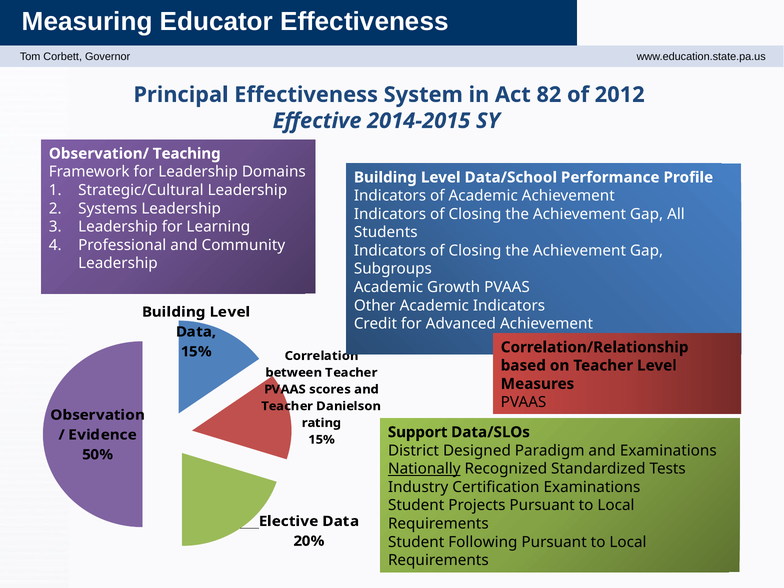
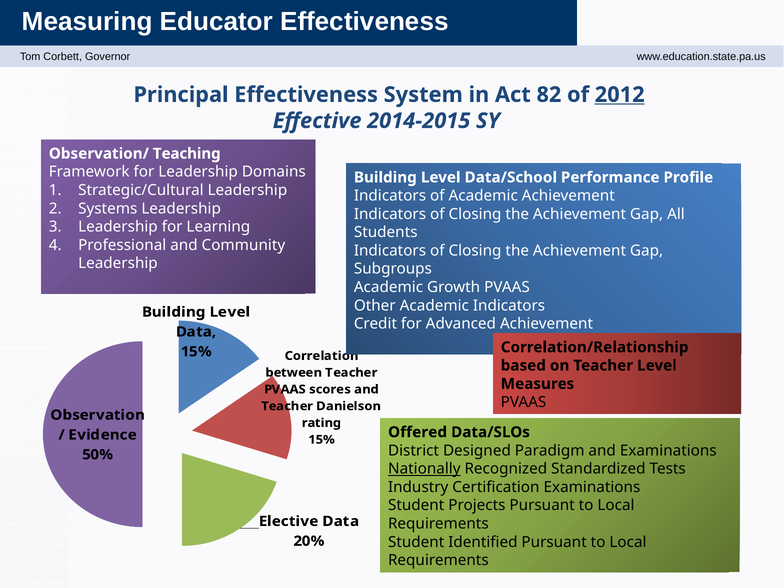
2012 underline: none -> present (620, 95)
Support: Support -> Offered (418, 432)
Following: Following -> Identified (483, 542)
